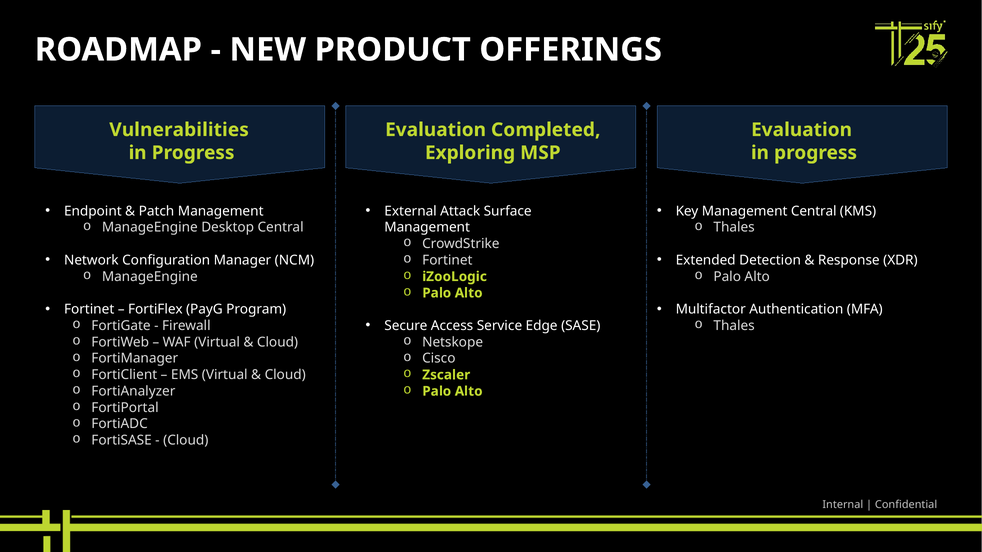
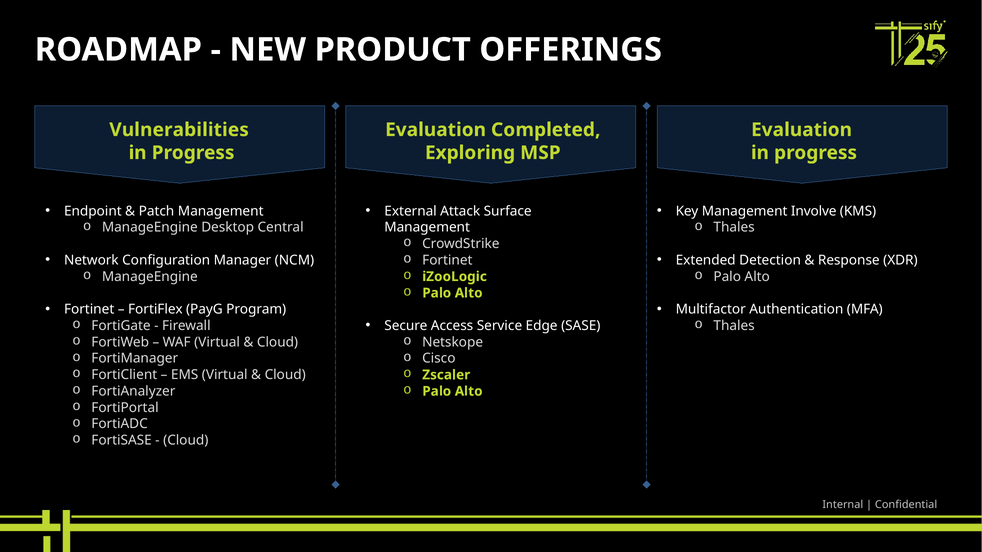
Management Central: Central -> Involve (814, 211)
